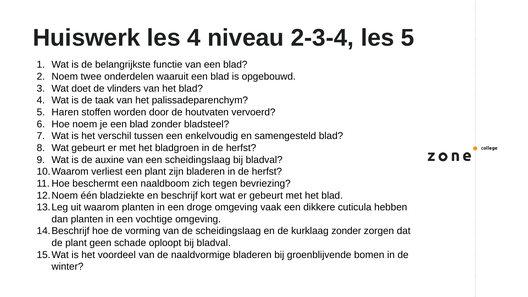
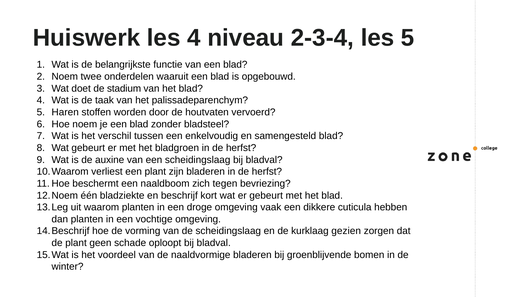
vlinders: vlinders -> stadium (124, 88)
kurklaag zonder: zonder -> gezien (346, 231)
